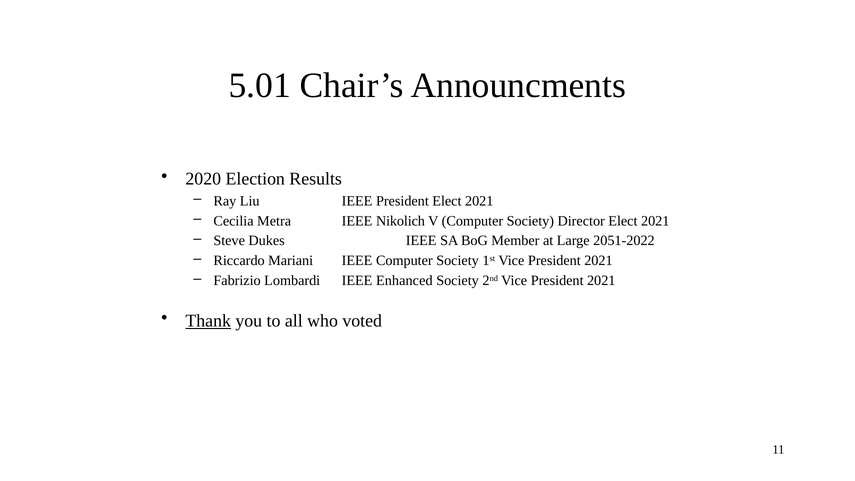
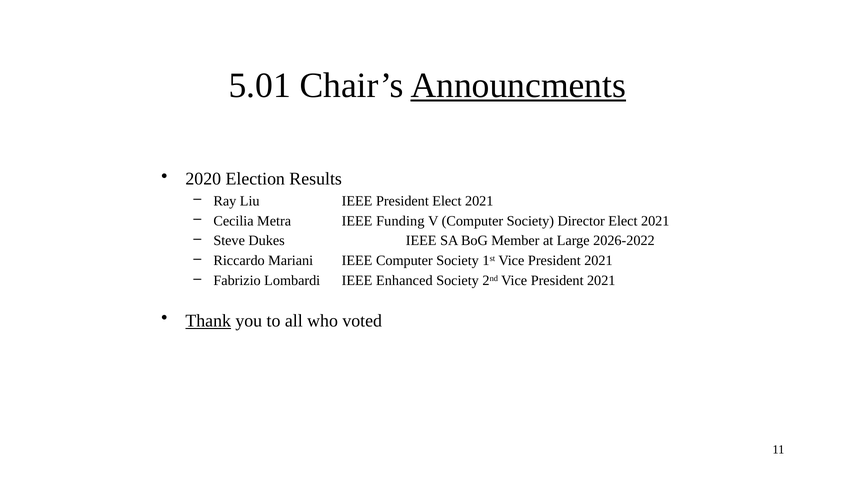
Announcments underline: none -> present (518, 85)
Nikolich: Nikolich -> Funding (400, 221)
2051-2022: 2051-2022 -> 2026-2022 (624, 241)
